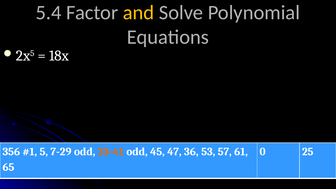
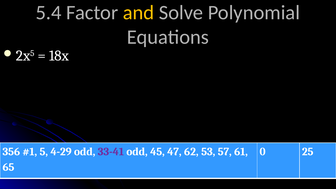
7-29: 7-29 -> 4-29 (61, 152)
33-41 colour: orange -> purple (111, 152)
36: 36 -> 62 (191, 152)
